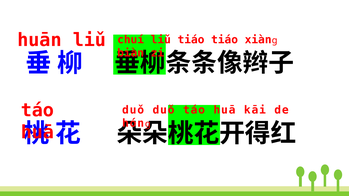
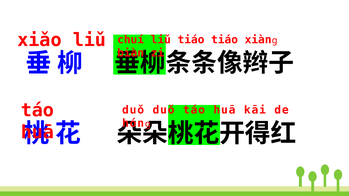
huān: huān -> xiǎo (39, 40)
